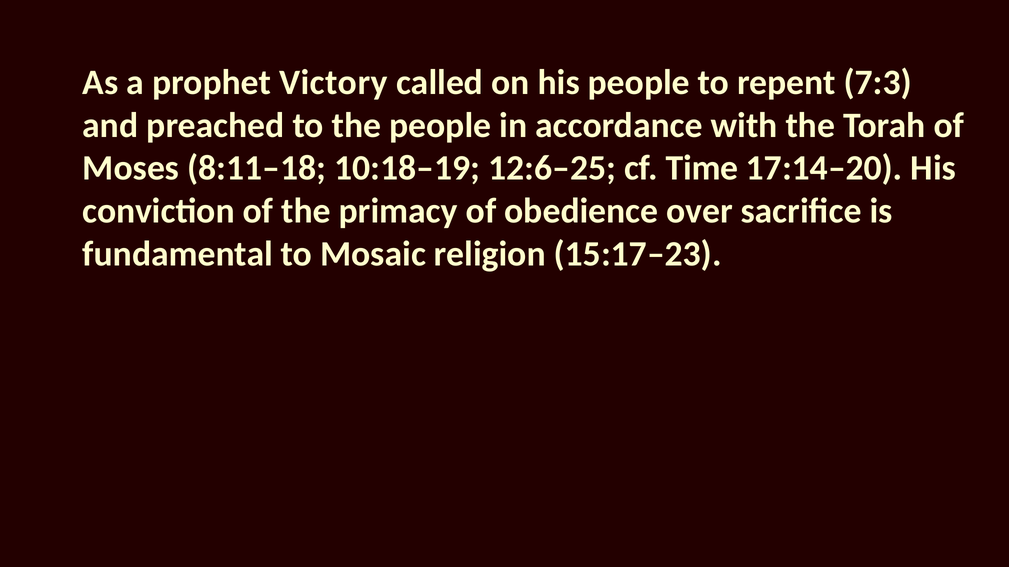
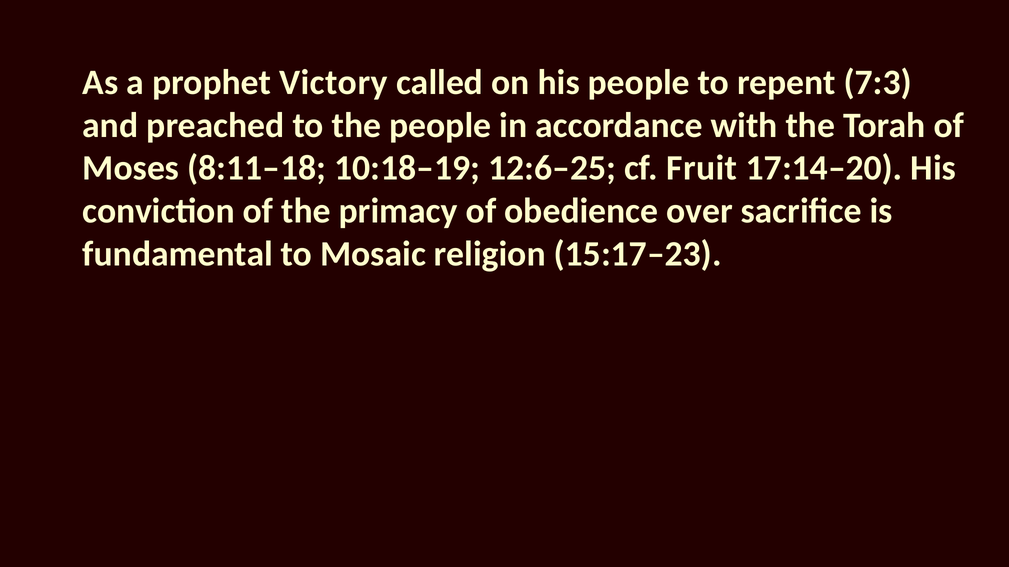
Time: Time -> Fruit (702, 168)
